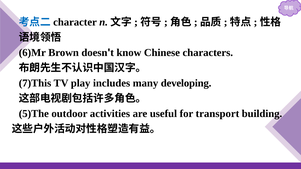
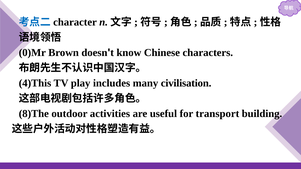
6)Mr: 6)Mr -> 0)Mr (32, 53)
7)This: 7)This -> 4)This (35, 83)
developing: developing -> civilisation (186, 83)
5)The: 5)The -> 8)The (34, 114)
